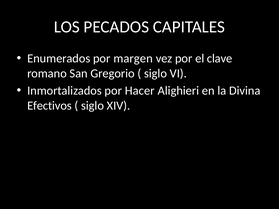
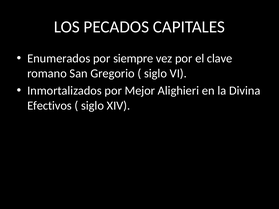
margen: margen -> siempre (133, 59)
Hacer: Hacer -> Mejor (140, 91)
